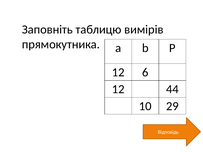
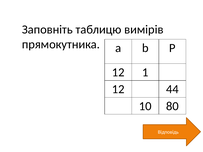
6: 6 -> 1 (145, 72)
29: 29 -> 80 (172, 106)
